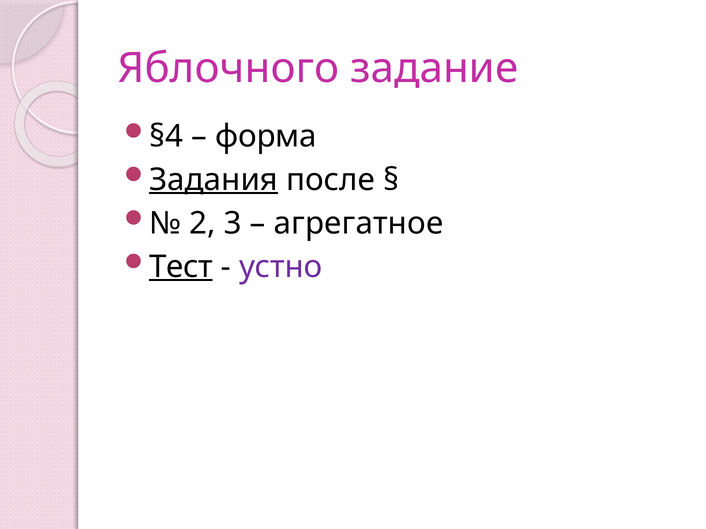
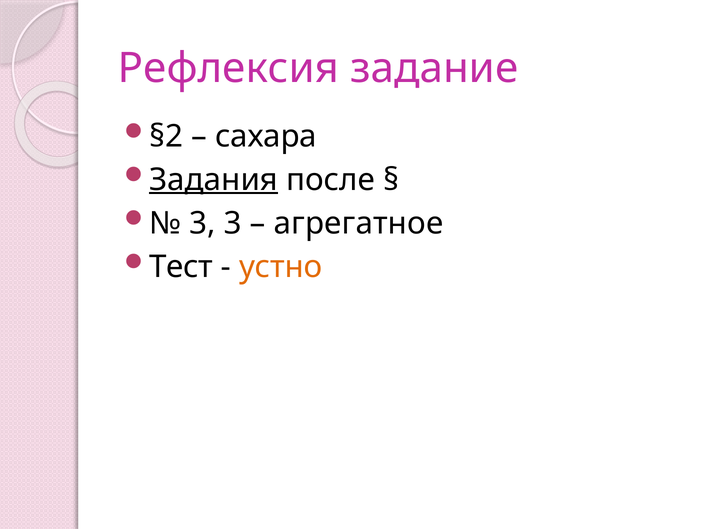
Яблочного: Яблочного -> Рефлексия (229, 68)
§4: §4 -> §2 (166, 136)
форма: форма -> сахара (266, 136)
2: 2 -> 3 (203, 223)
Тест underline: present -> none (181, 267)
устно colour: purple -> orange (281, 267)
